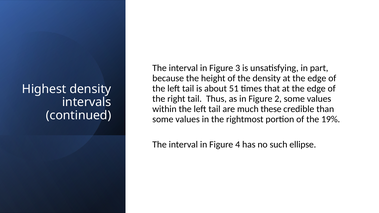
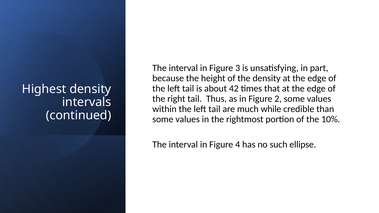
51: 51 -> 42 (234, 89)
these: these -> while (271, 109)
19%: 19% -> 10% (331, 119)
